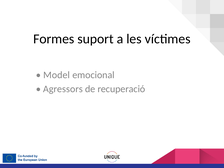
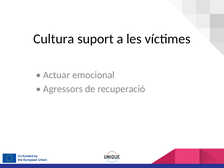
Formes: Formes -> Cultura (54, 39)
Model: Model -> Actuar (57, 75)
